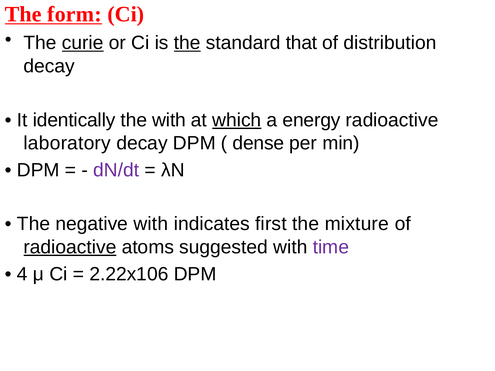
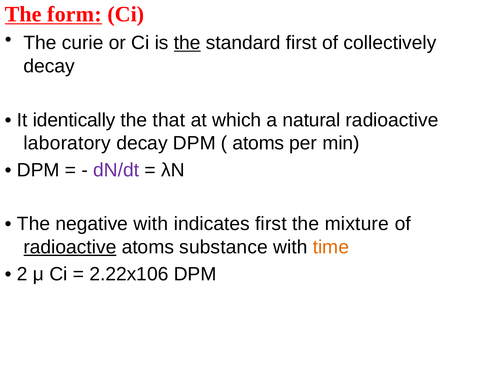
curie underline: present -> none (83, 43)
standard that: that -> first (301, 43)
distribution: distribution -> collectively (390, 43)
the with: with -> that (169, 120)
which underline: present -> none (237, 120)
energy: energy -> natural (312, 120)
dense: dense -> atoms (258, 143)
suggested: suggested -> substance (224, 247)
time colour: purple -> orange (331, 247)
4: 4 -> 2 (22, 274)
